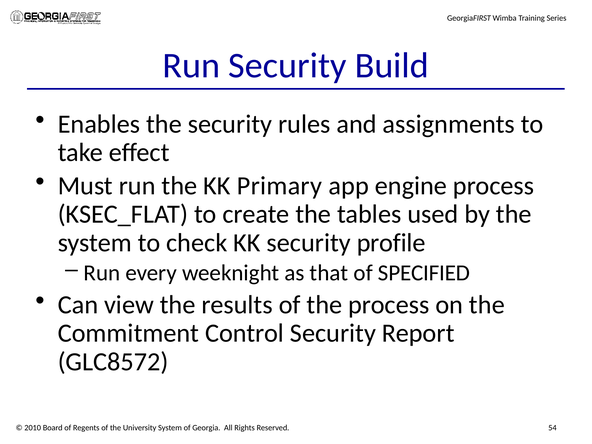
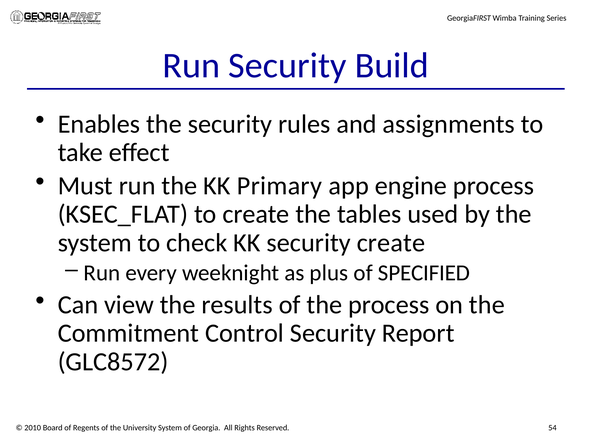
security profile: profile -> create (391, 243)
that: that -> plus (329, 273)
